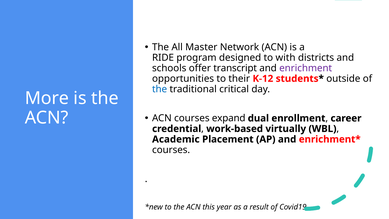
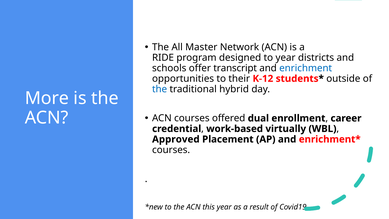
to with: with -> year (286, 58)
enrichment colour: purple -> blue (306, 68)
critical: critical -> hybrid (234, 89)
expand: expand -> offered (229, 118)
Academic: Academic -> Approved (176, 139)
